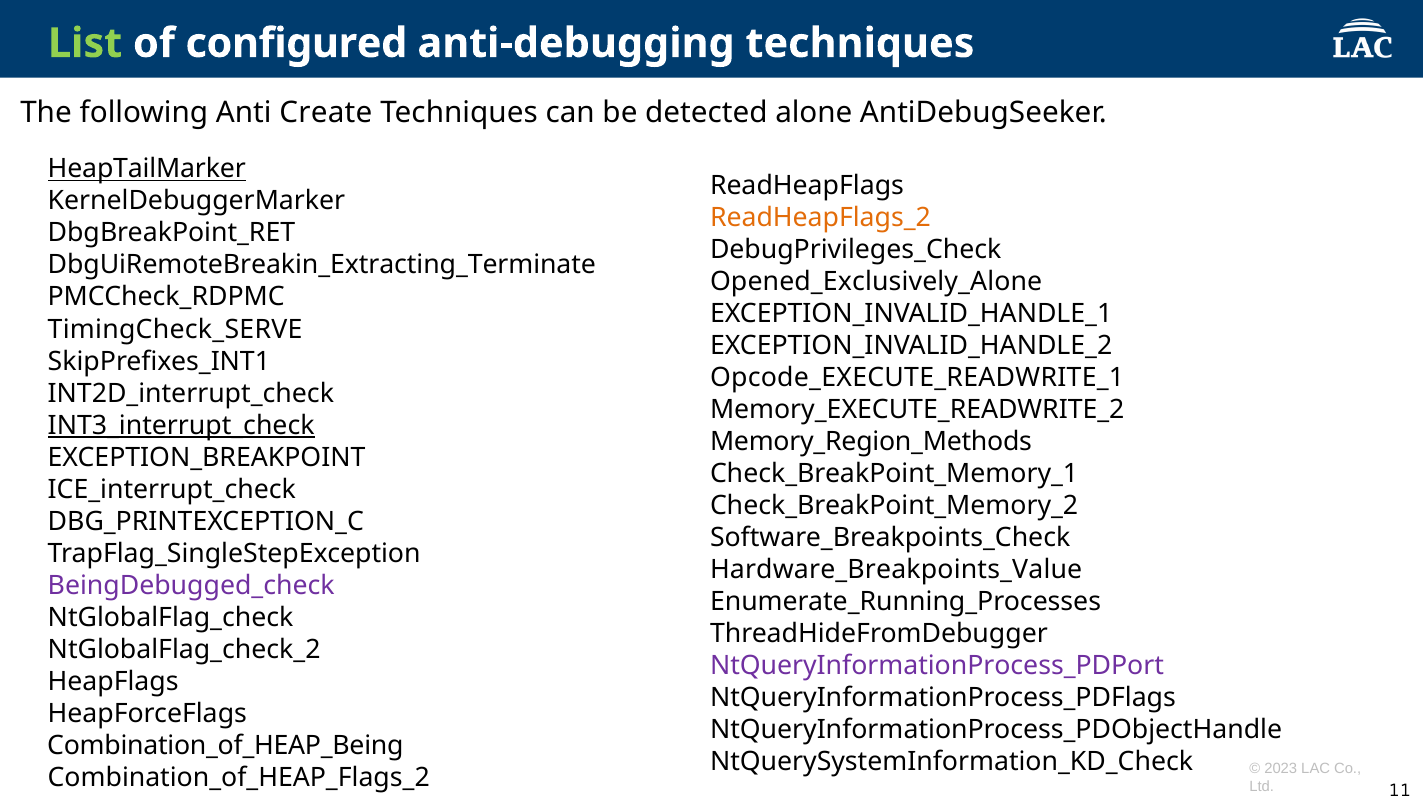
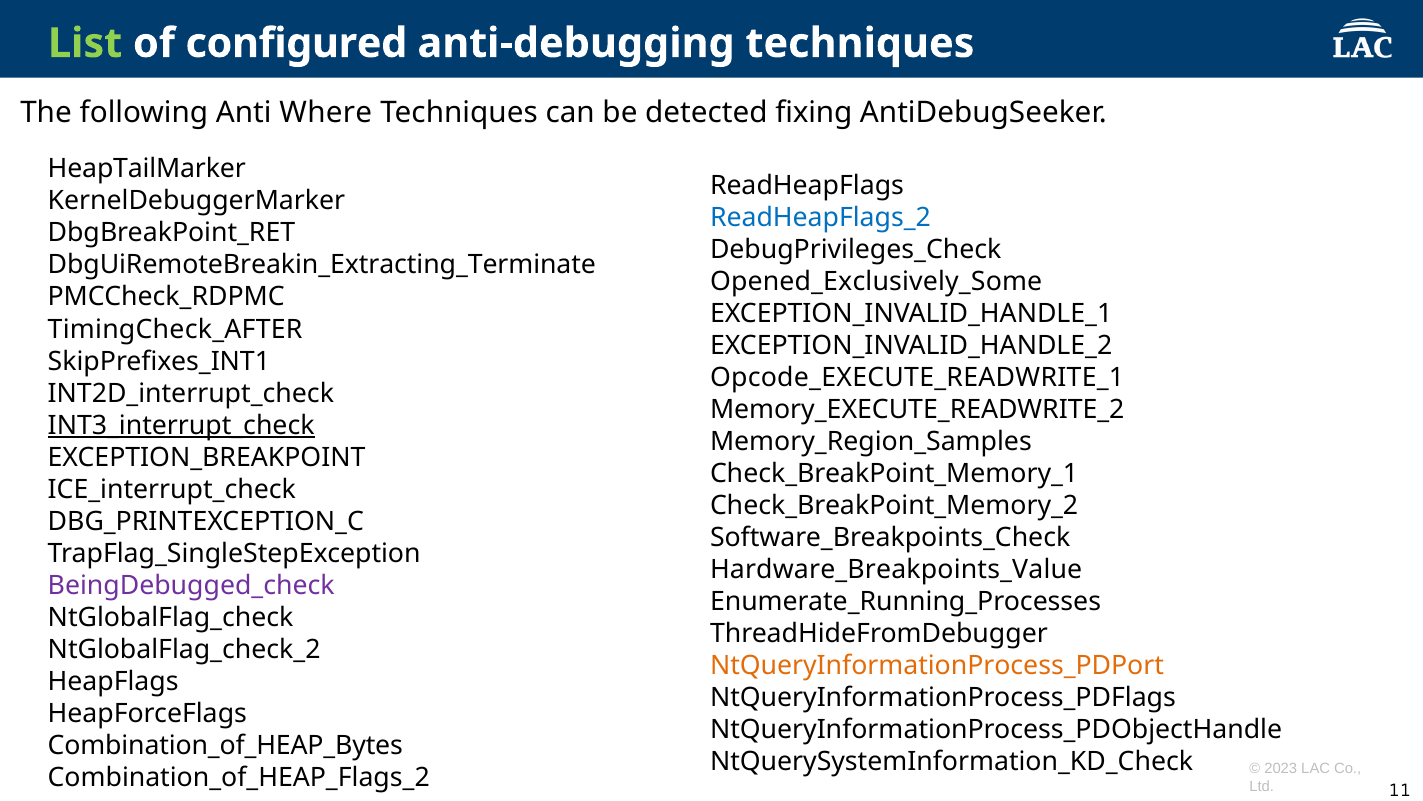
Create: Create -> Where (326, 113)
alone: alone -> fixing (814, 113)
HeapTailMarker underline: present -> none (147, 169)
ReadHeapFlags_2 colour: orange -> blue (820, 217)
Opened_Exclusively_Alone: Opened_Exclusively_Alone -> Opened_Exclusively_Some (876, 281)
TimingCheck_SERVE: TimingCheck_SERVE -> TimingCheck_AFTER (175, 329)
Memory_Region_Methods: Memory_Region_Methods -> Memory_Region_Samples (871, 441)
NtQueryInformationProcess_PDPort colour: purple -> orange (937, 665)
Combination_of_HEAP_Being: Combination_of_HEAP_Being -> Combination_of_HEAP_Bytes (225, 745)
